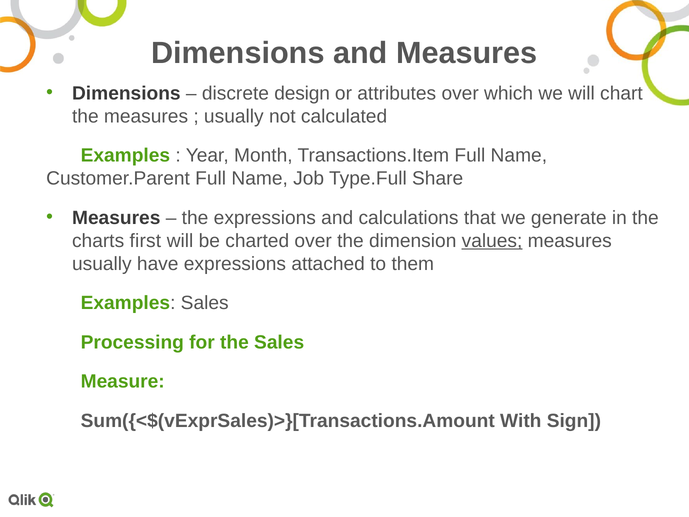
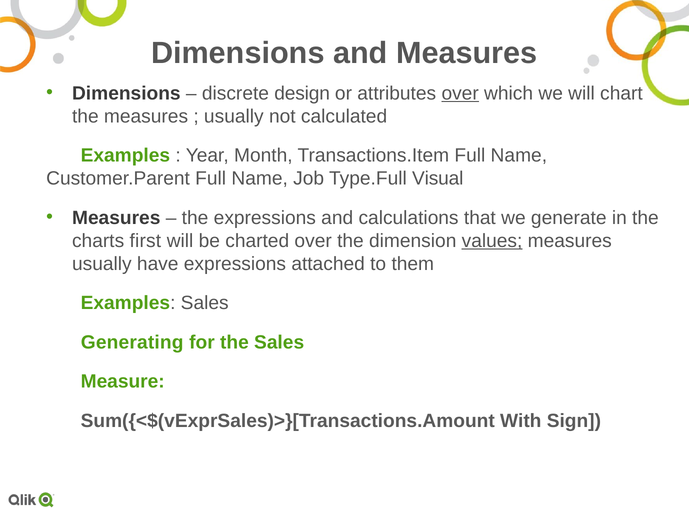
over underline: none -> present (460, 93)
Share: Share -> Visual (438, 178)
Processing: Processing -> Generating (132, 342)
